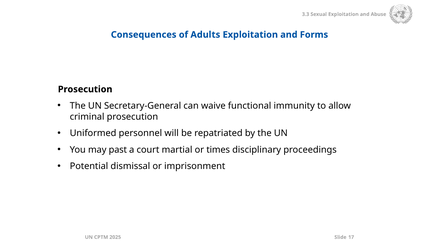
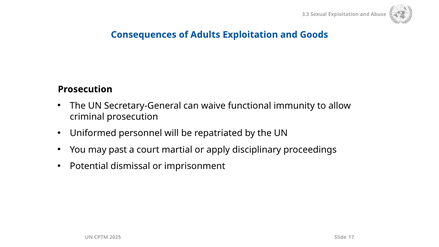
Forms: Forms -> Goods (314, 35)
times: times -> apply (218, 150)
